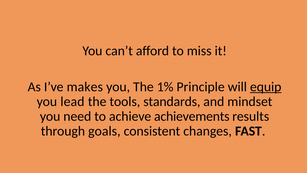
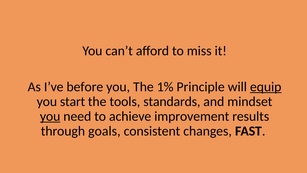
makes: makes -> before (85, 87)
lead: lead -> start (73, 101)
you underline: none -> present (50, 116)
achievements: achievements -> improvement (192, 116)
